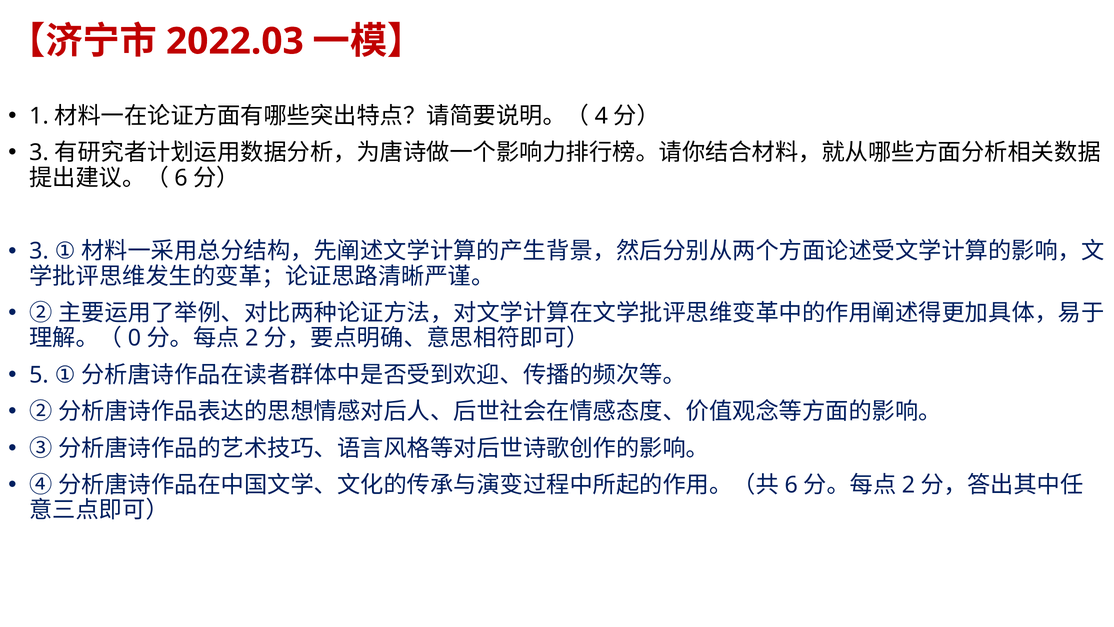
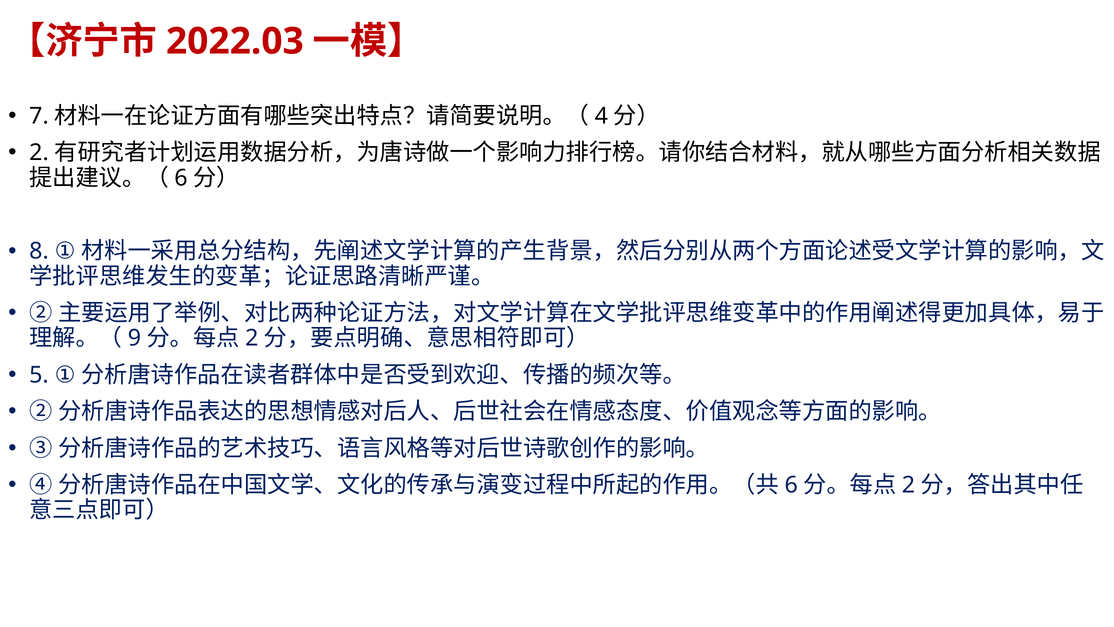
1: 1 -> 7 (39, 116)
3: 3 -> 2 (39, 153)
3: 3 -> 8 (39, 251)
0: 0 -> 9 (134, 338)
